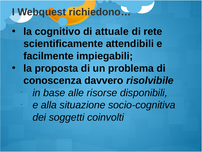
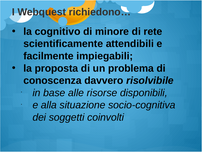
attuale: attuale -> minore (112, 31)
